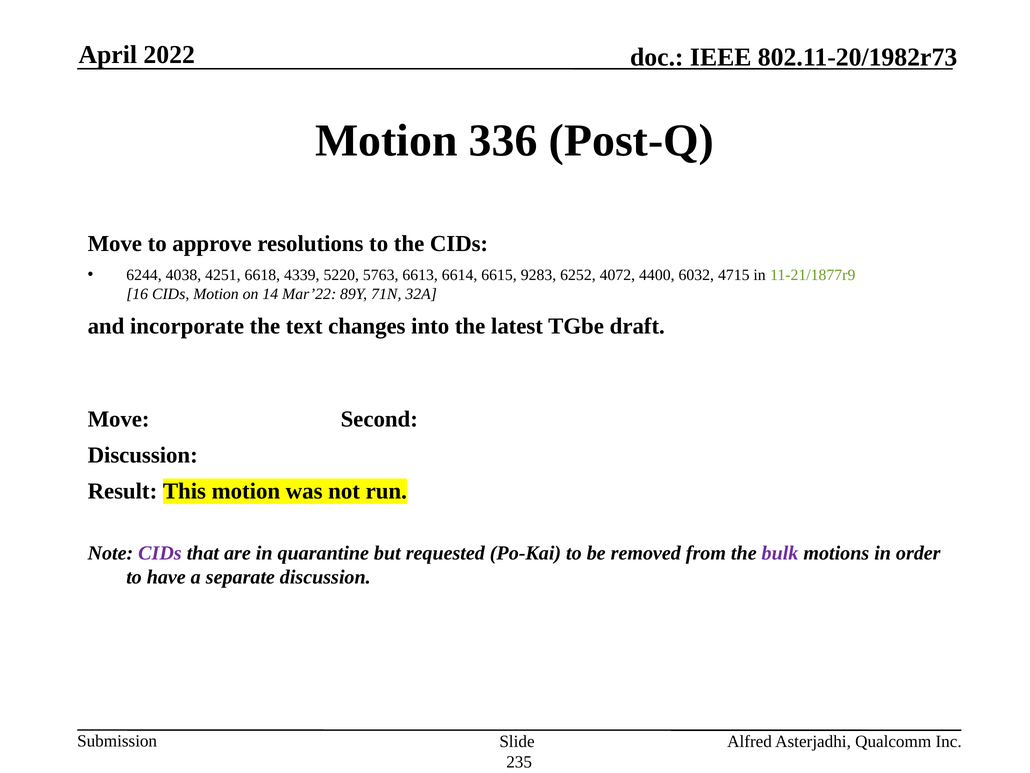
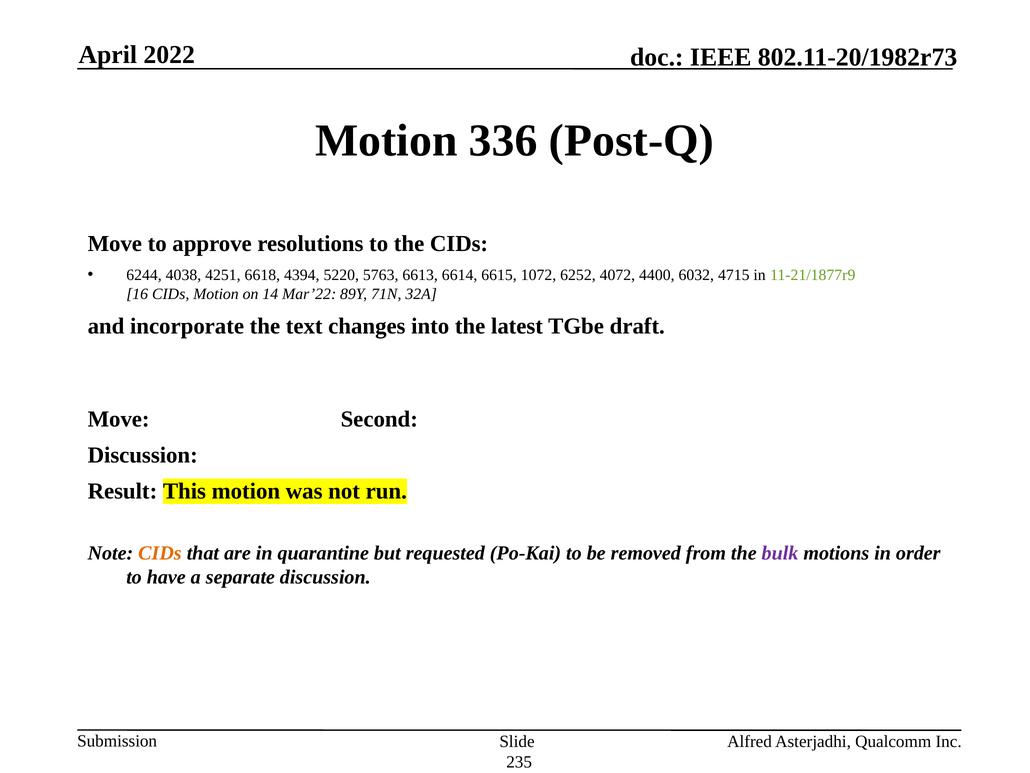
4339: 4339 -> 4394 (302, 275)
9283: 9283 -> 1072 (539, 275)
CIDs colour: purple -> orange (160, 553)
